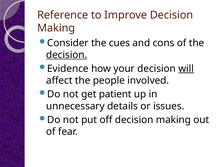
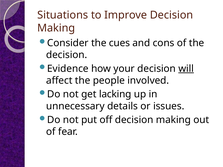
Reference: Reference -> Situations (63, 15)
decision underline: present -> none (67, 55)
patient: patient -> lacking (115, 94)
